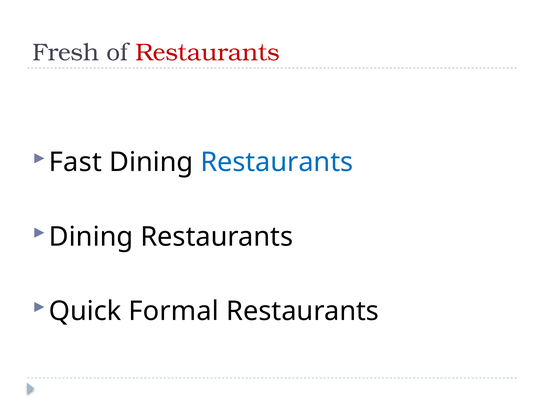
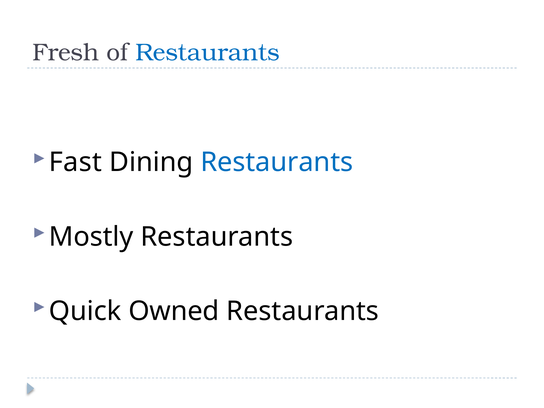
Restaurants colour: red -> blue (208, 52)
Dining: Dining -> Mostly (91, 237)
Formal: Formal -> Owned (174, 311)
